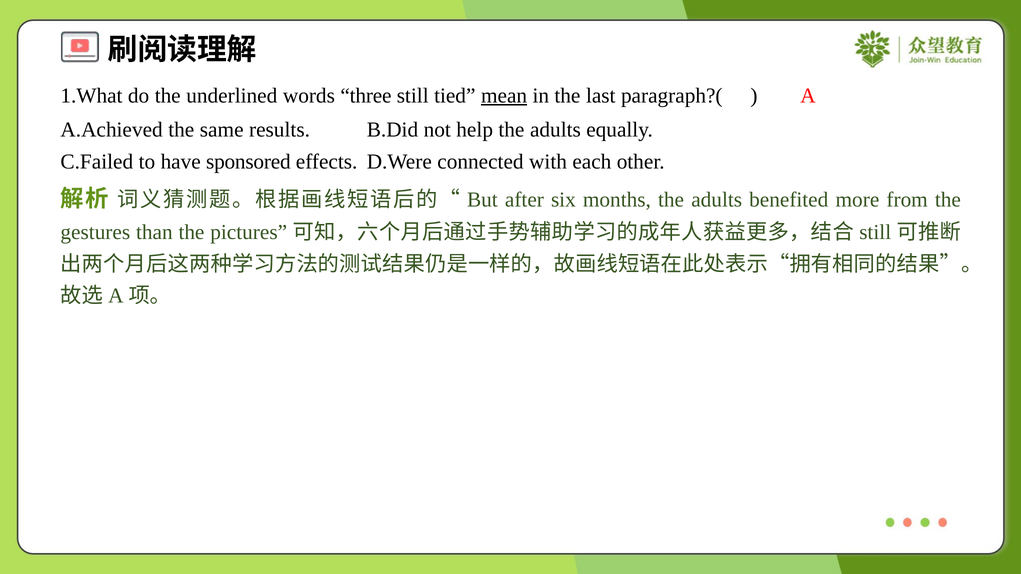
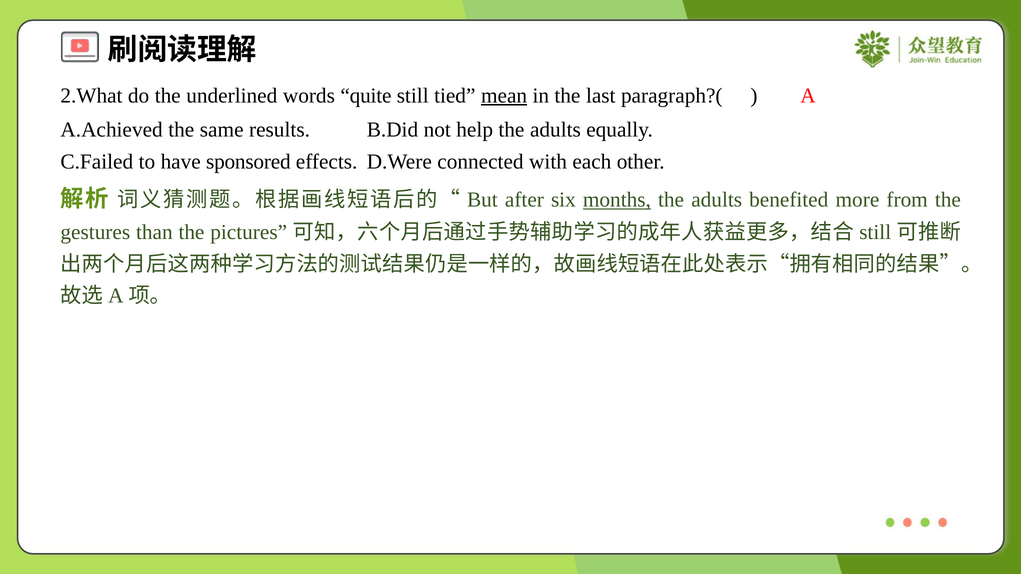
1.What: 1.What -> 2.What (91, 96)
three: three -> quite (366, 96)
months underline: none -> present (617, 200)
